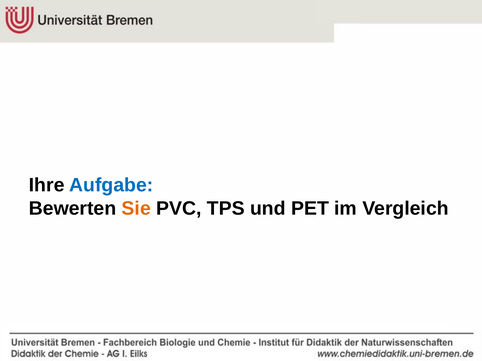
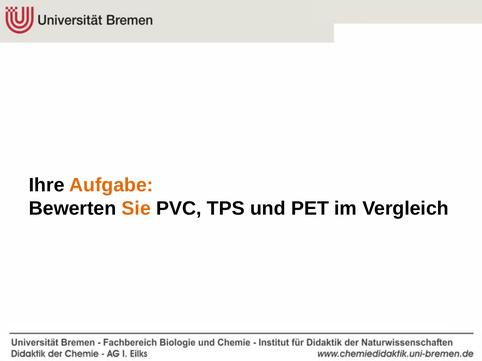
Aufgabe colour: blue -> orange (111, 185)
